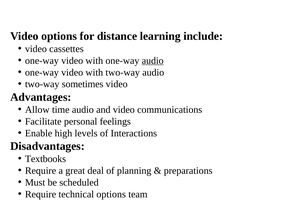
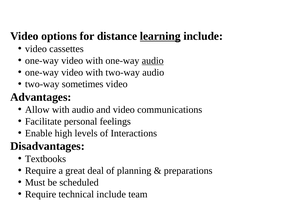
learning underline: none -> present (160, 36)
Allow time: time -> with (61, 110)
technical options: options -> include (111, 194)
